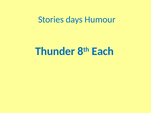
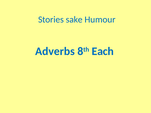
days: days -> sake (74, 20)
Thunder: Thunder -> Adverbs (55, 51)
